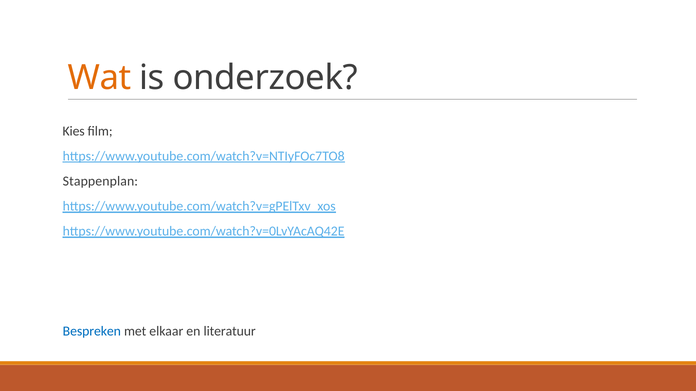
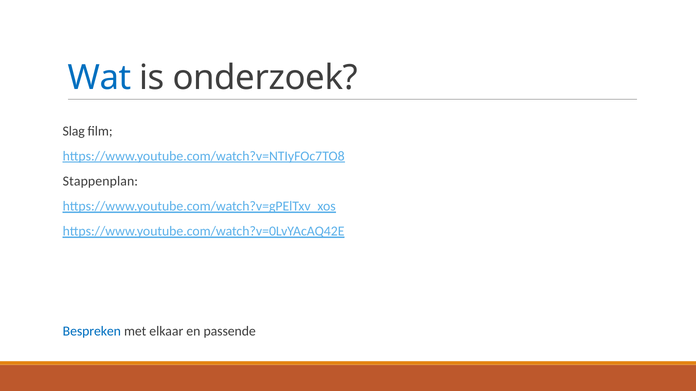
Wat colour: orange -> blue (100, 78)
Kies: Kies -> Slag (74, 131)
literatuur: literatuur -> passende (230, 332)
